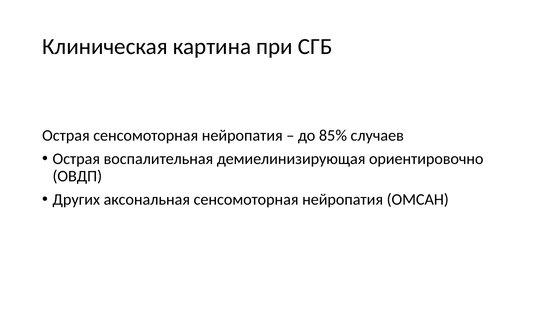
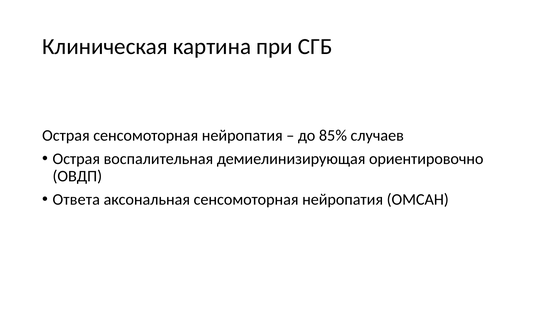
Других: Других -> Ответа (76, 199)
